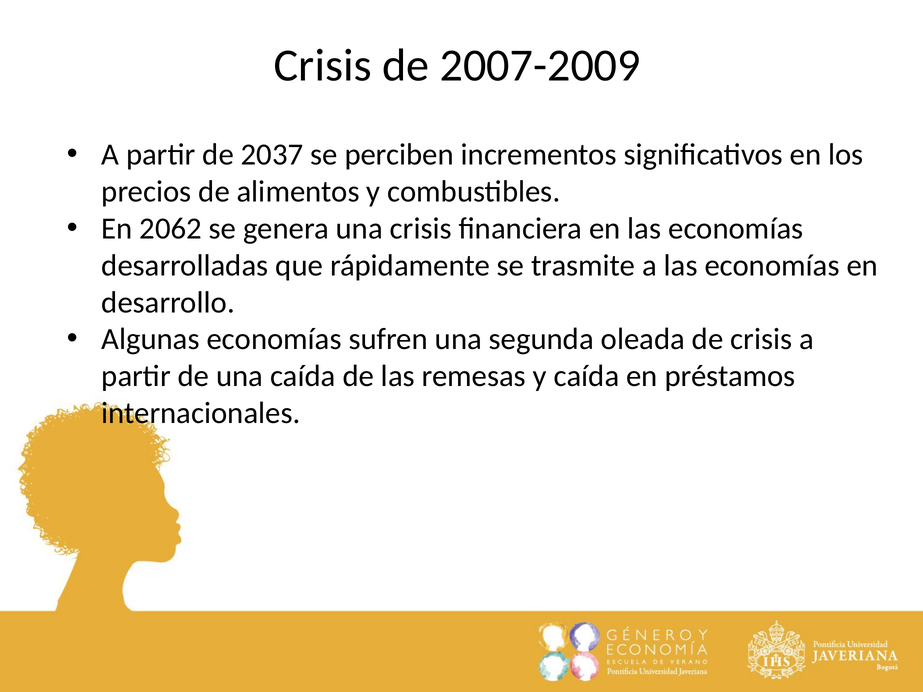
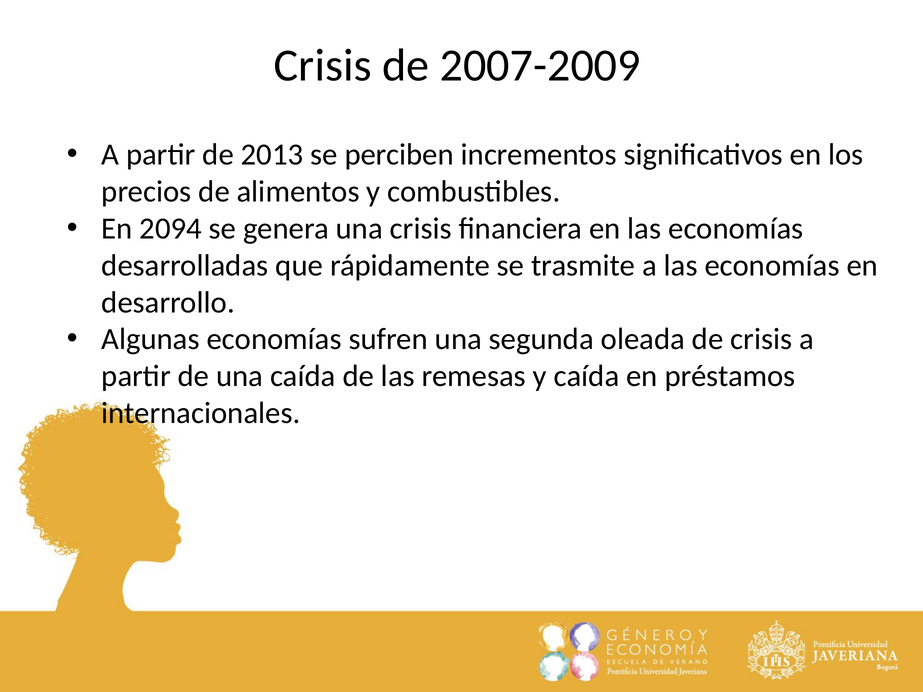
2037: 2037 -> 2013 (272, 155)
2062: 2062 -> 2094 (171, 229)
